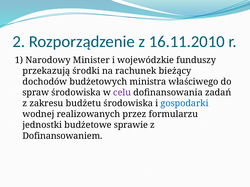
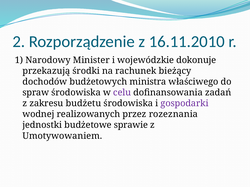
funduszy: funduszy -> dokonuje (196, 60)
gospodarki colour: blue -> purple (185, 104)
formularzu: formularzu -> rozeznania (173, 114)
Dofinansowaniem: Dofinansowaniem -> Umotywowaniem (62, 136)
